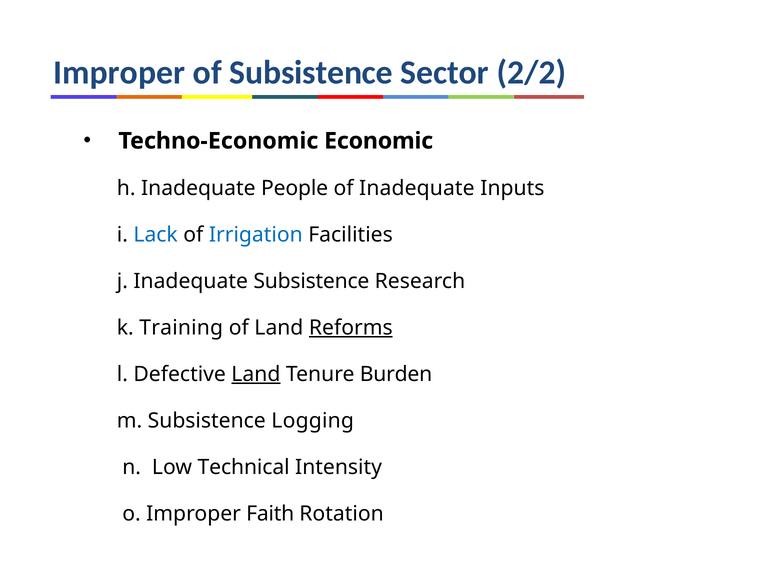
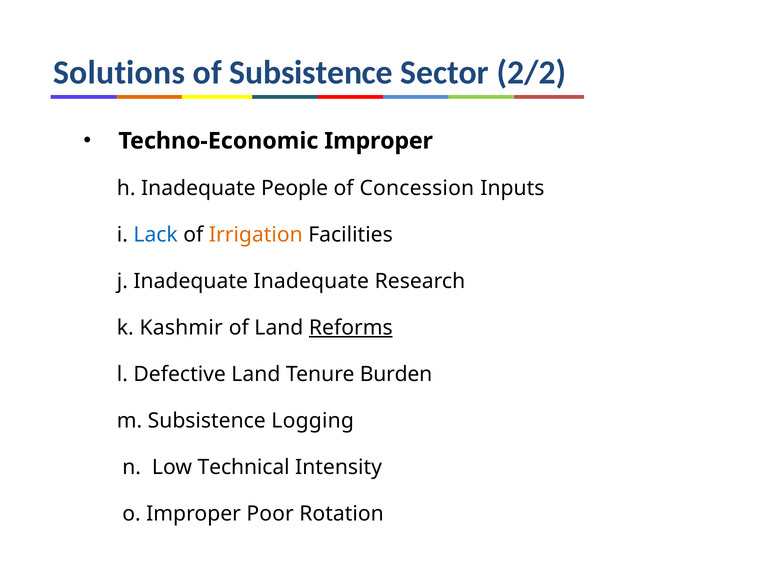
Improper: Improper -> Solutions (119, 73)
Techno-Economic Economic: Economic -> Improper (379, 141)
of Inadequate: Inadequate -> Concession (417, 188)
Irrigation colour: blue -> orange (256, 235)
Inadequate Subsistence: Subsistence -> Inadequate (311, 281)
Training: Training -> Kashmir (181, 328)
Land underline: present -> none (256, 374)
Faith: Faith -> Poor (270, 514)
